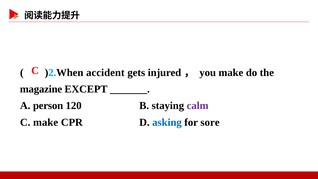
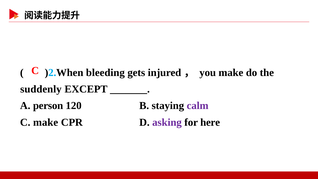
accident: accident -> bleeding (105, 73)
magazine: magazine -> suddenly (41, 89)
asking colour: blue -> purple (167, 122)
sore: sore -> here (210, 122)
